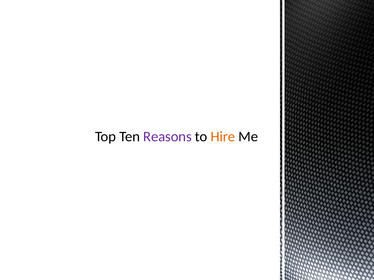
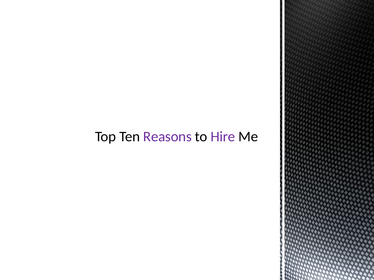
Hire colour: orange -> purple (223, 137)
